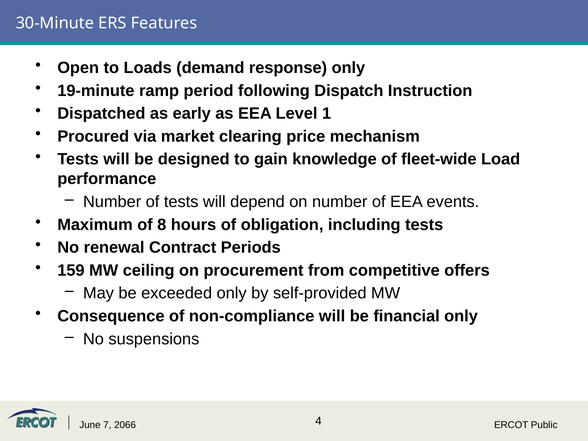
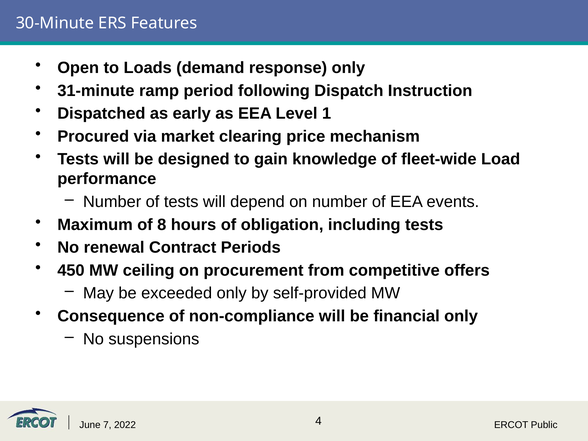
19-minute: 19-minute -> 31-minute (96, 91)
159: 159 -> 450 (71, 270)
2066: 2066 -> 2022 (125, 425)
